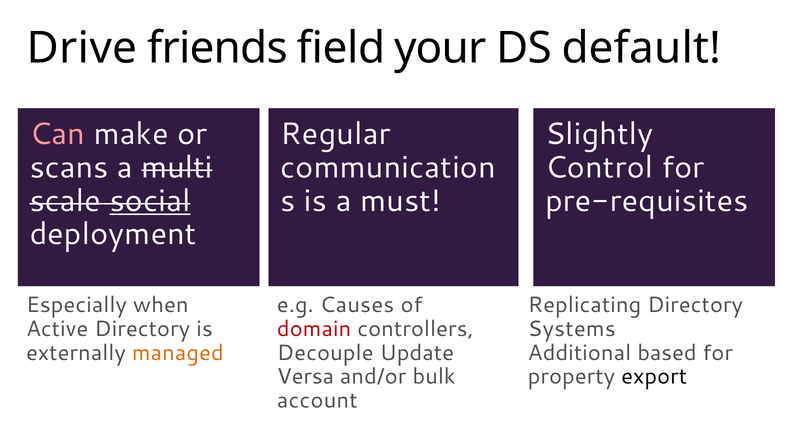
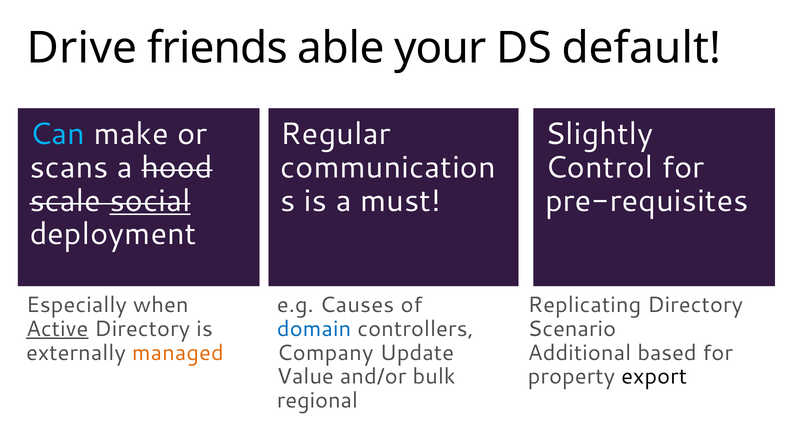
field: field -> able (341, 48)
Can colour: pink -> light blue (57, 134)
multi: multi -> hood (177, 168)
Active underline: none -> present (57, 329)
domain colour: red -> blue (314, 329)
Systems: Systems -> Scenario (572, 329)
Decouple: Decouple -> Company (325, 353)
Versa: Versa -> Value (305, 377)
account: account -> regional (317, 401)
